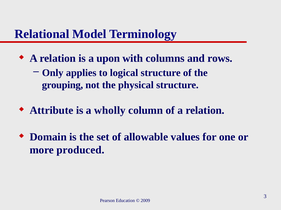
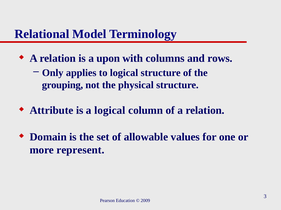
a wholly: wholly -> logical (110, 111)
produced: produced -> represent (80, 150)
